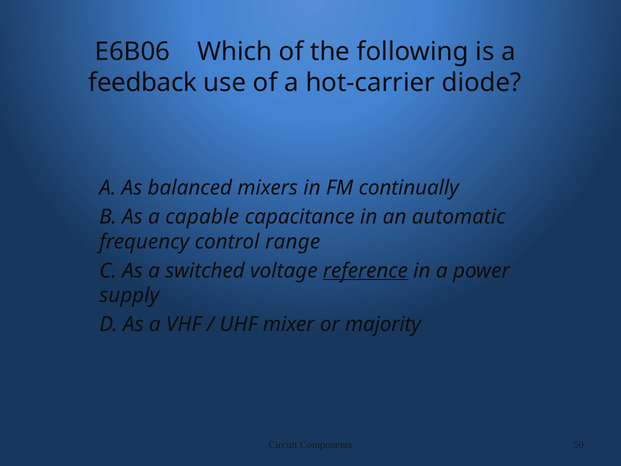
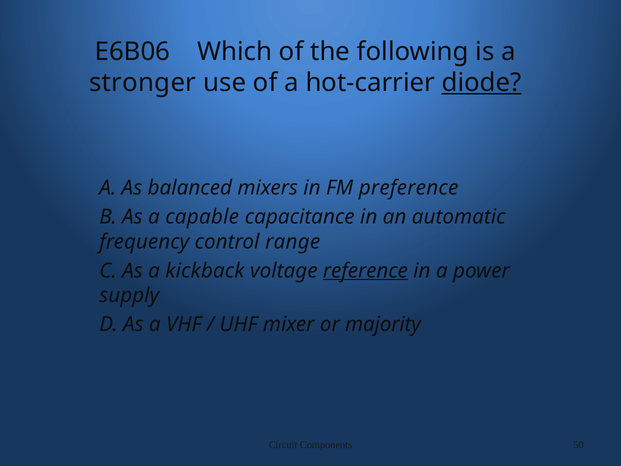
feedback: feedback -> stronger (143, 83)
diode underline: none -> present (482, 83)
continually: continually -> preference (409, 188)
switched: switched -> kickback (205, 271)
